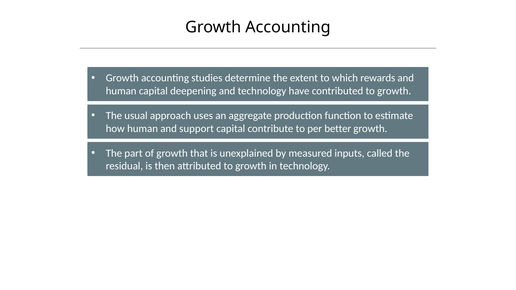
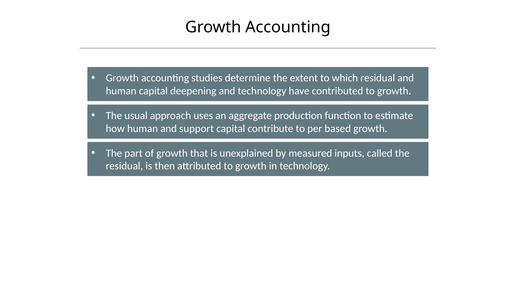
which rewards: rewards -> residual (378, 78)
better: better -> based (338, 129)
